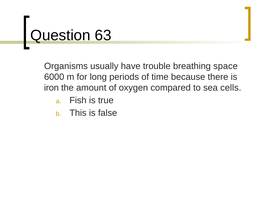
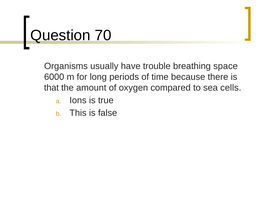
63: 63 -> 70 (103, 35)
iron: iron -> that (51, 88)
Fish: Fish -> Ions (78, 100)
